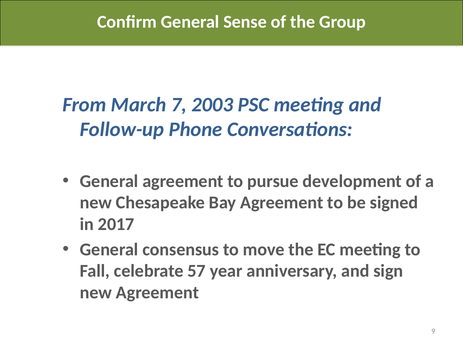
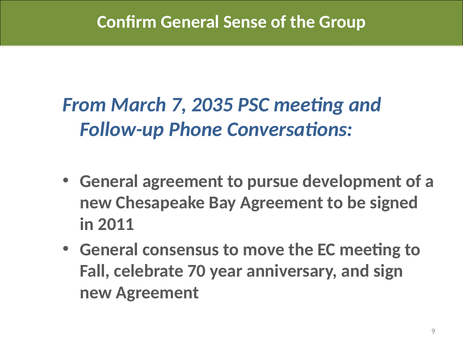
2003: 2003 -> 2035 (212, 105)
2017: 2017 -> 2011 (116, 224)
57: 57 -> 70 (197, 271)
